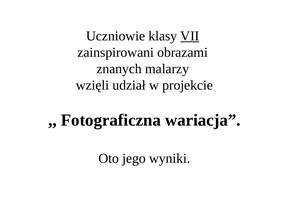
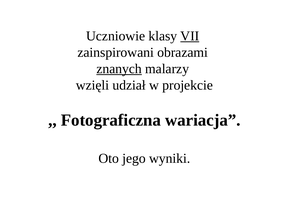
znanych underline: none -> present (119, 69)
